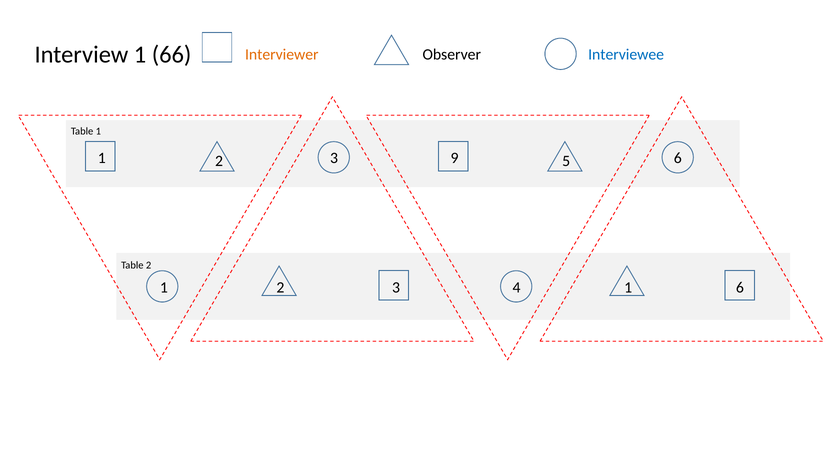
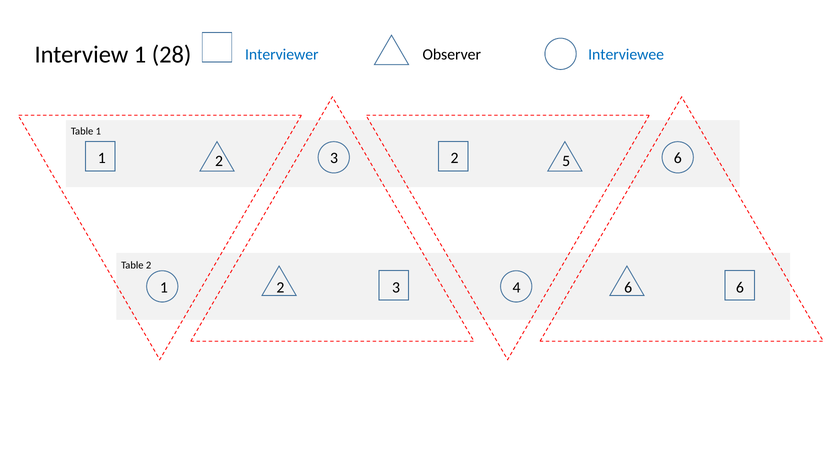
66: 66 -> 28 (172, 55)
Interviewer colour: orange -> blue (282, 54)
3 9: 9 -> 2 (455, 158)
4 1: 1 -> 6 (628, 287)
